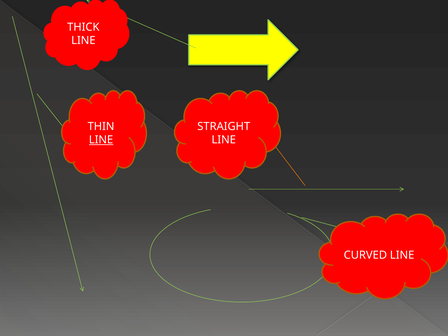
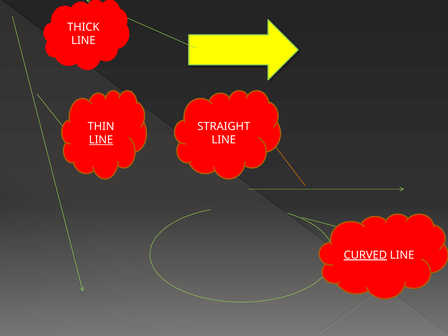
CURVED underline: none -> present (365, 255)
